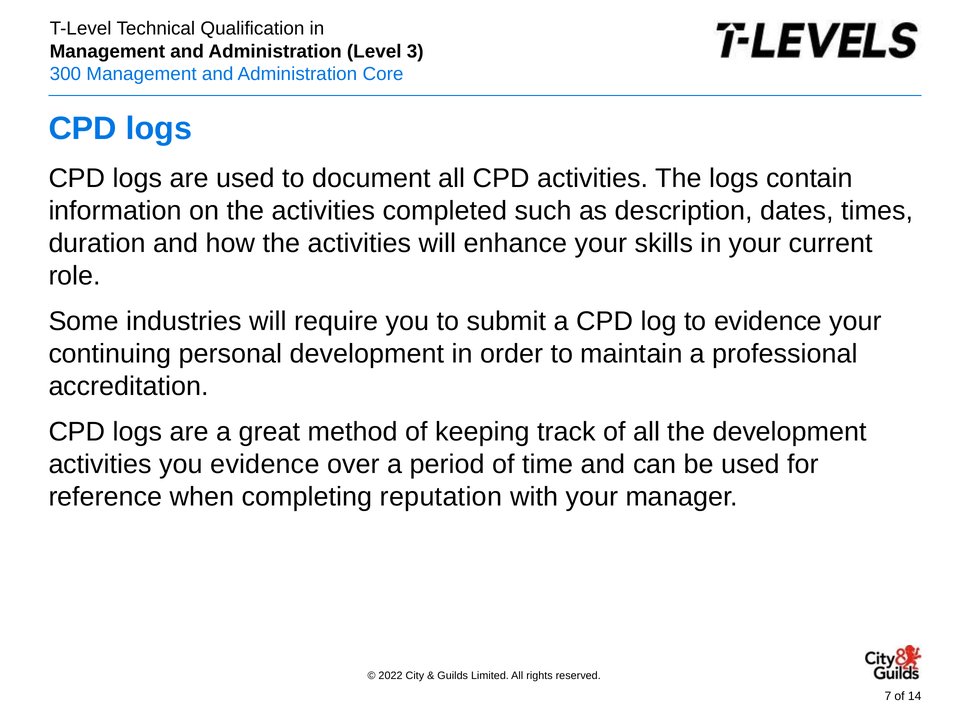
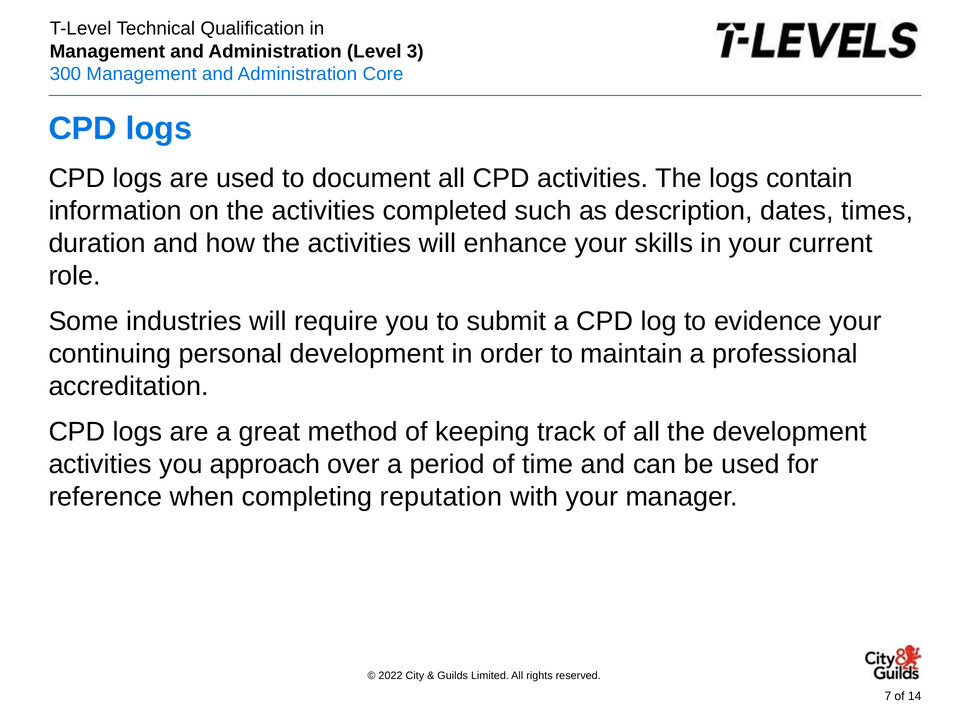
you evidence: evidence -> approach (265, 464)
